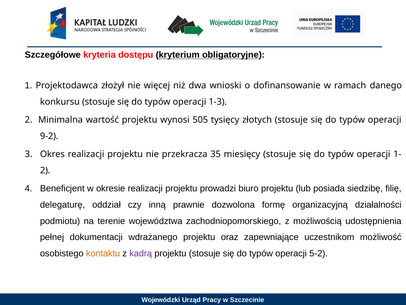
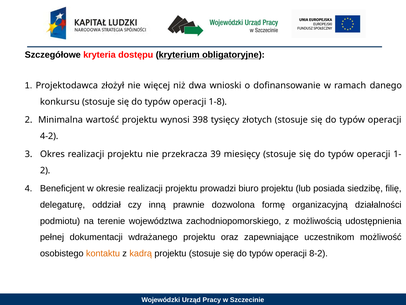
1-3: 1-3 -> 1-8 (218, 102)
505: 505 -> 398 (200, 120)
9-2: 9-2 -> 4-2 (49, 136)
35: 35 -> 39 (216, 154)
kadrą colour: purple -> orange (141, 253)
5-2: 5-2 -> 8-2 (319, 253)
